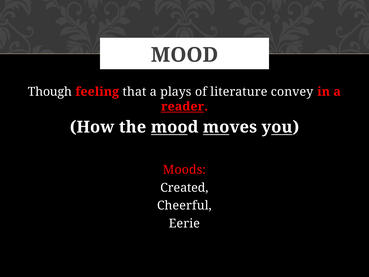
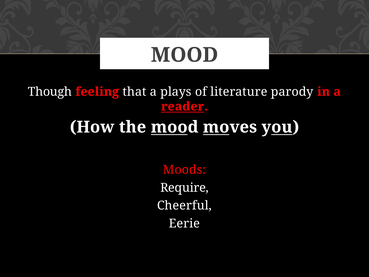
convey: convey -> parody (292, 92)
Created: Created -> Require (185, 188)
